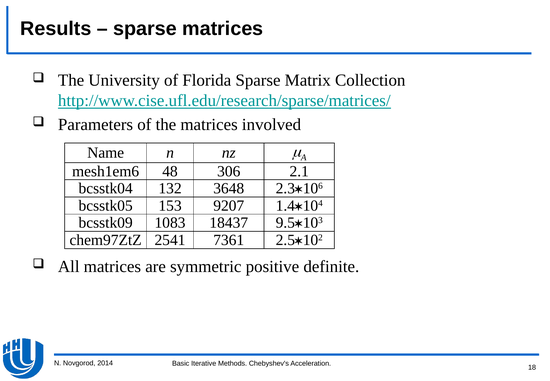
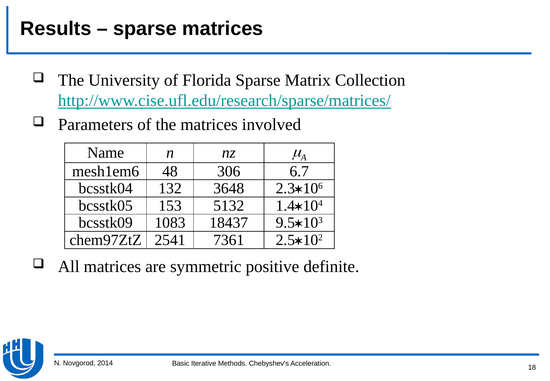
2.1: 2.1 -> 6.7 (299, 171)
9207: 9207 -> 5132 (229, 205)
